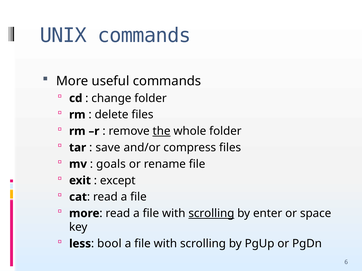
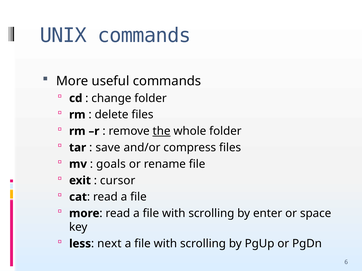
except: except -> cursor (118, 181)
scrolling underline: present -> none (211, 214)
bool: bool -> next (109, 244)
